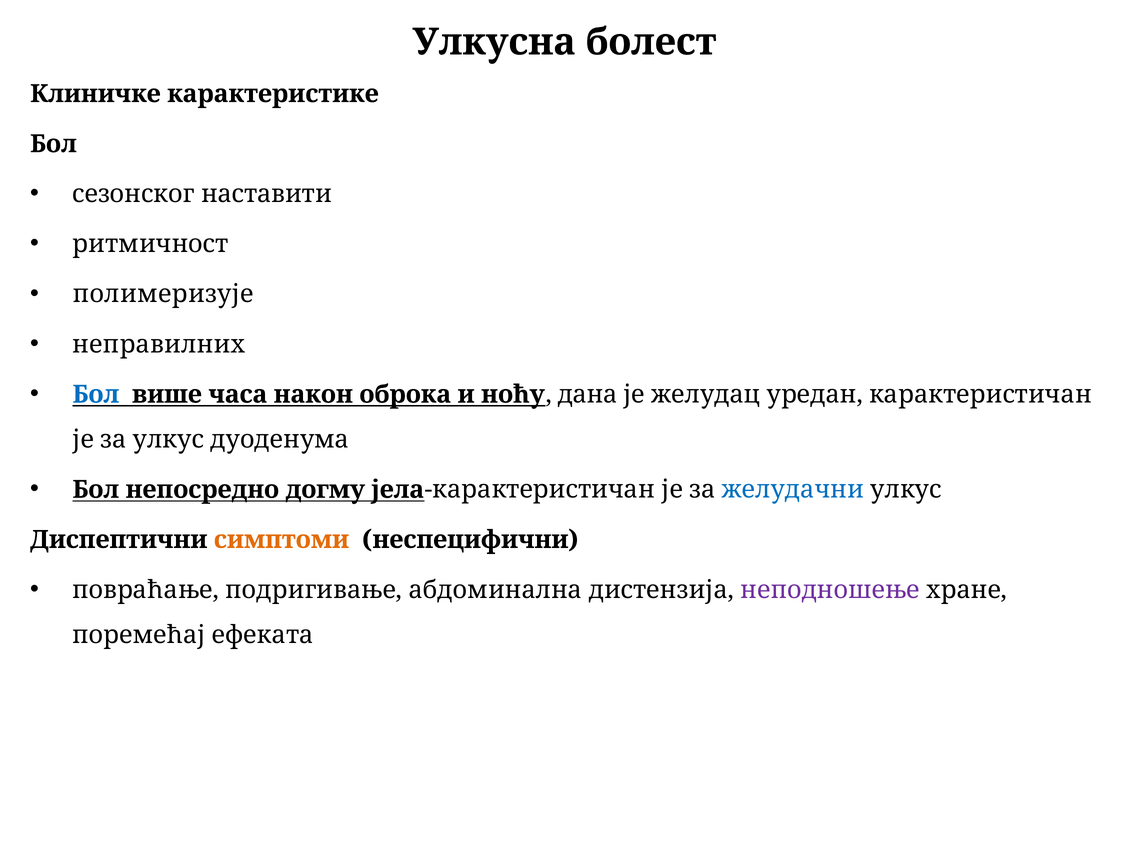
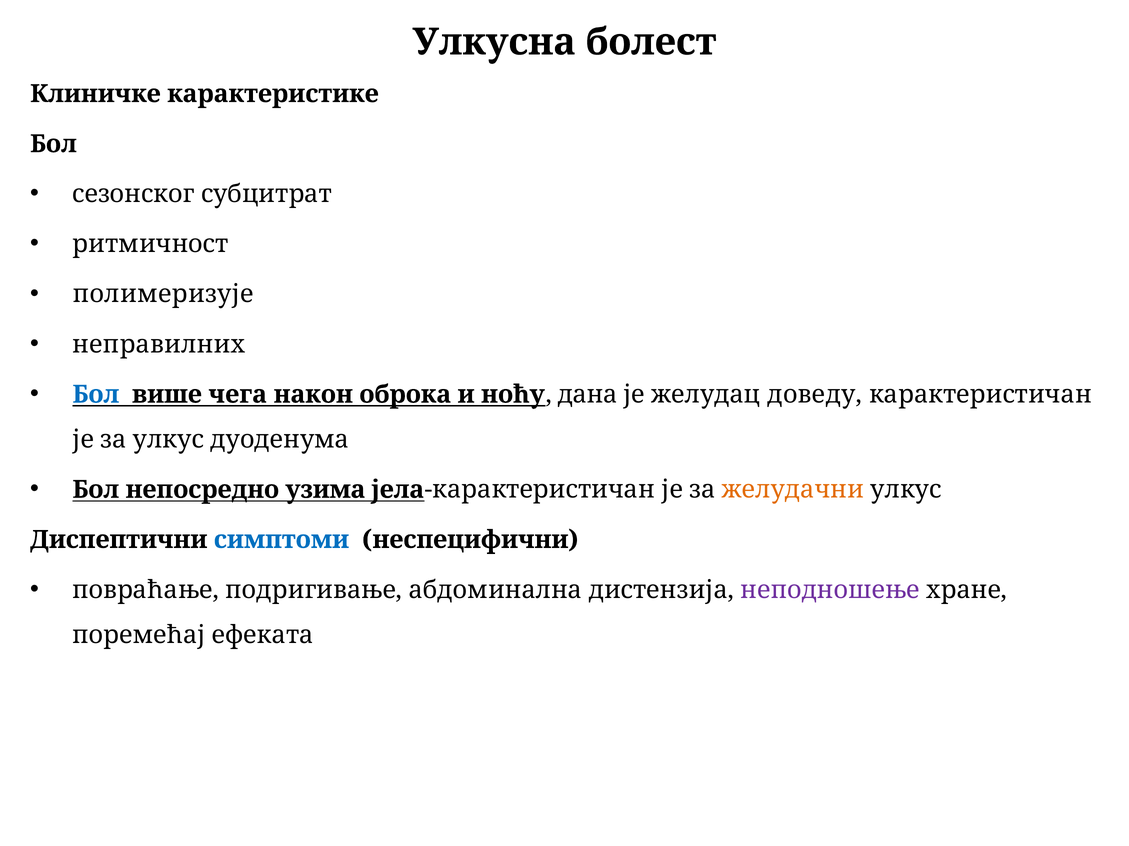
наставити: наставити -> субцитрат (266, 194)
часа: часа -> чега (238, 395)
уредан: уредан -> доведу (815, 395)
догму: догму -> узима (325, 490)
желудачни colour: blue -> orange (793, 490)
симптоми colour: orange -> blue (281, 540)
